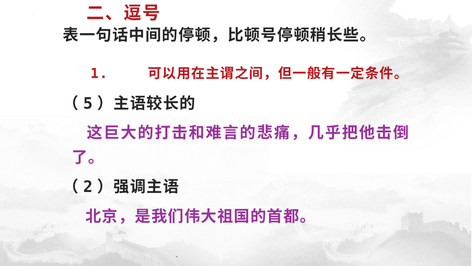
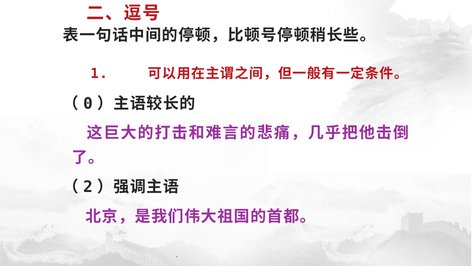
5: 5 -> 0 (88, 103)
